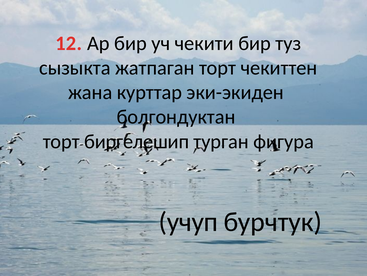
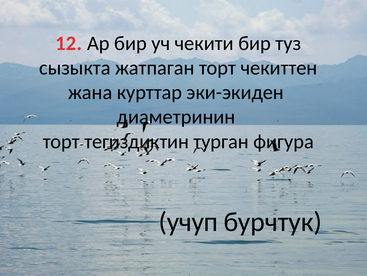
болгондуктан: болгондуктан -> диаметринин (176, 117)
биргелешип: биргелешип -> тегиздиктин (137, 141)
